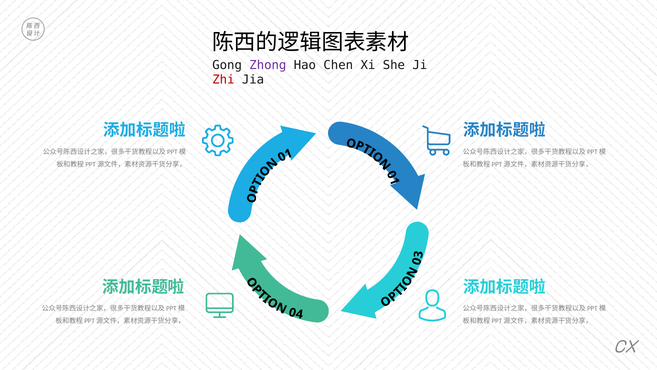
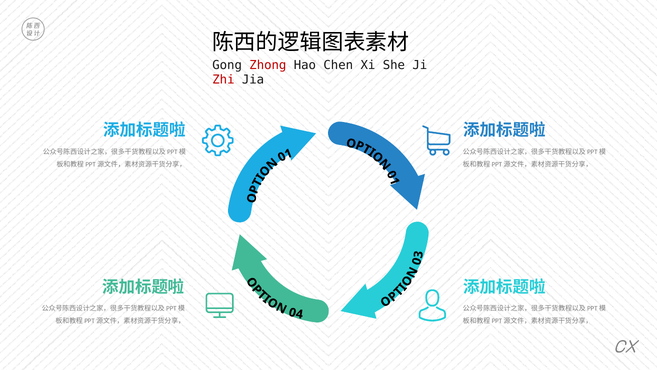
Zhong colour: purple -> red (268, 65)
